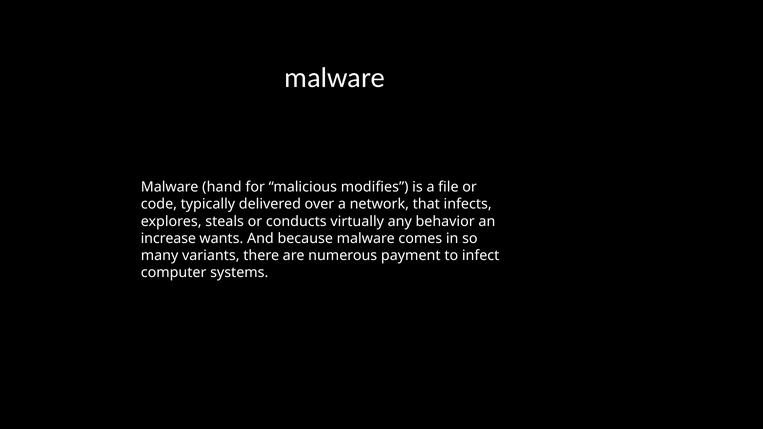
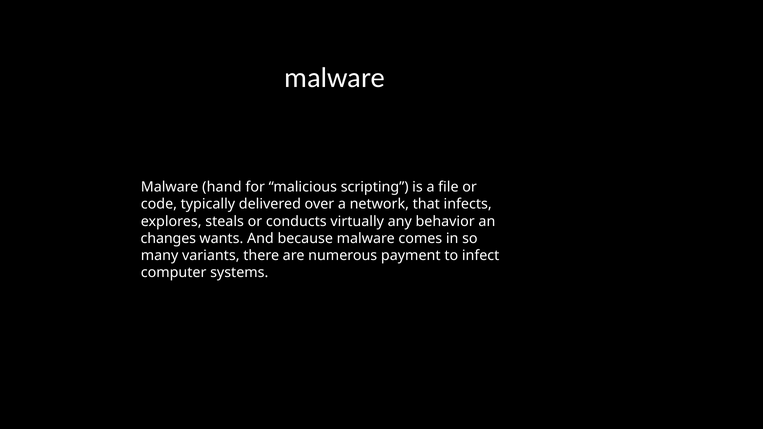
modifies: modifies -> scripting (375, 187)
increase: increase -> changes (168, 239)
